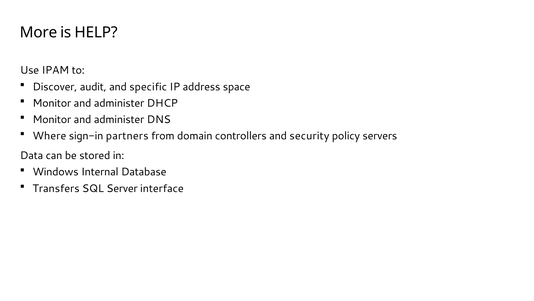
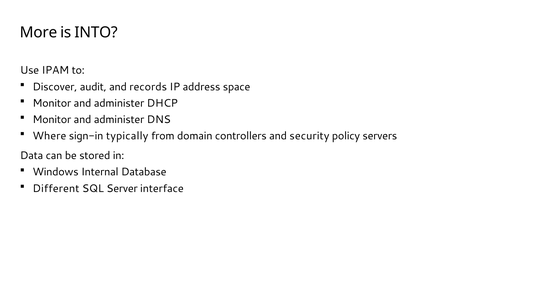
HELP: HELP -> INTO (96, 33)
specific: specific -> records (148, 87)
partners: partners -> typically (127, 136)
Transfers: Transfers -> Different (56, 188)
